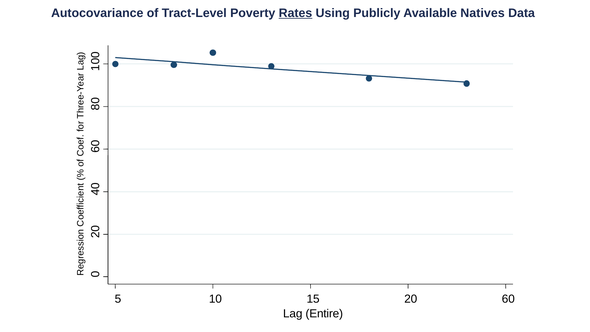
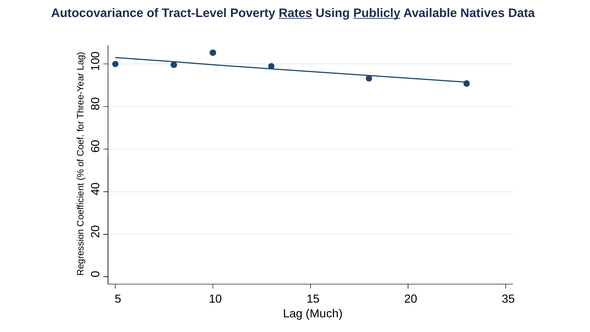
Publicly underline: none -> present (377, 13)
60: 60 -> 35 (508, 299)
Entire: Entire -> Much (324, 313)
